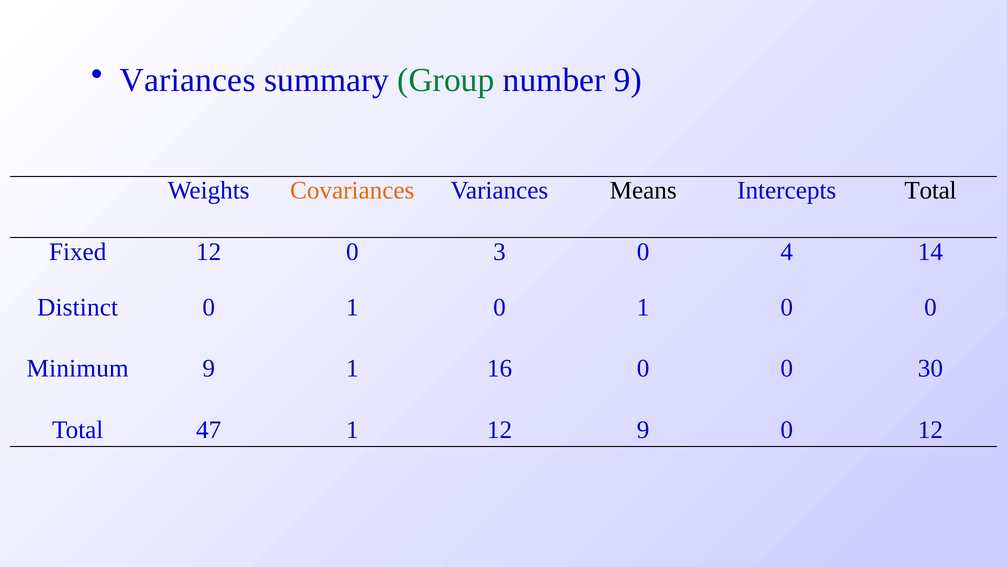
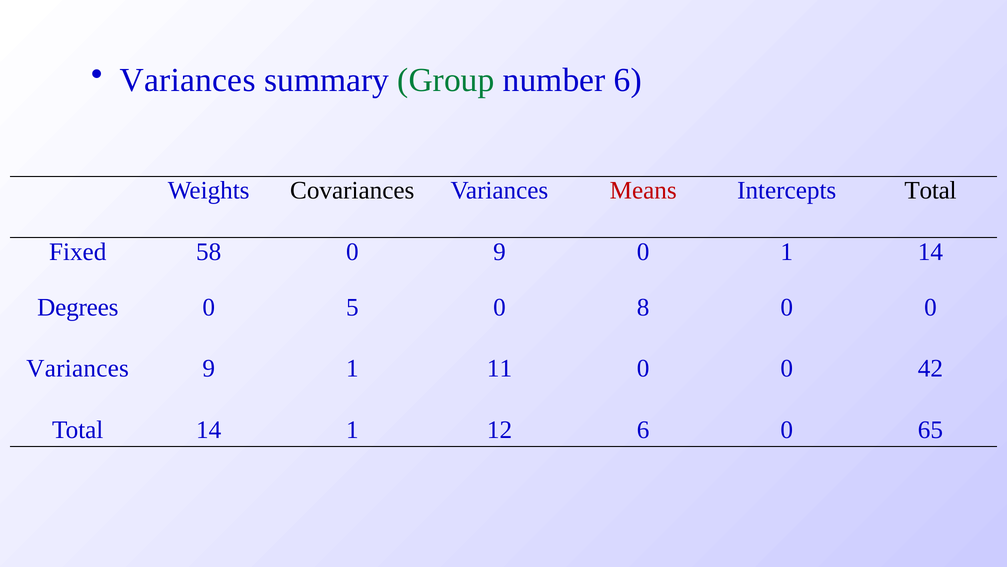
number 9: 9 -> 6 (628, 80)
Covariances colour: orange -> black (352, 190)
Means colour: black -> red (643, 190)
Fixed 12: 12 -> 58 (209, 251)
0 3: 3 -> 9 (500, 251)
0 4: 4 -> 1 (787, 251)
Distinct: Distinct -> Degrees (78, 307)
1: 1 -> 5 (352, 307)
1: 1 -> 8 (643, 307)
Minimum: Minimum -> Variances (78, 368)
16: 16 -> 11 (500, 368)
30: 30 -> 42 (930, 368)
Total 47: 47 -> 14 (209, 429)
12 9: 9 -> 6 (643, 429)
0 12: 12 -> 65 (930, 429)
